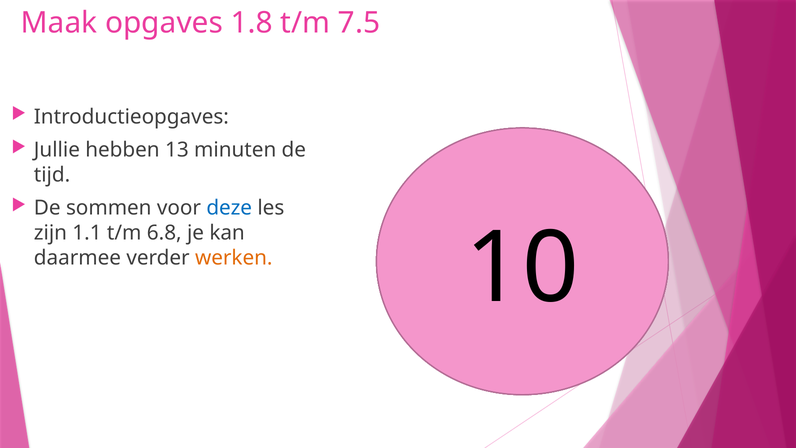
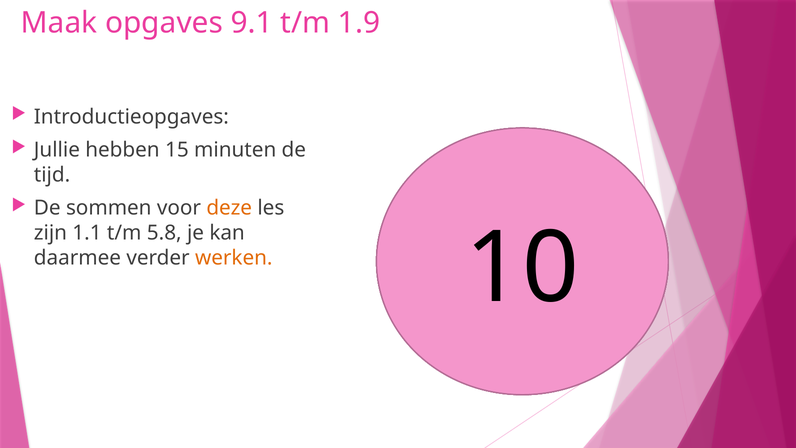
1.8: 1.8 -> 9.1 (252, 23)
7.5: 7.5 -> 1.9 (359, 23)
13: 13 -> 15 (177, 150)
deze colour: blue -> orange (229, 208)
6.8: 6.8 -> 5.8 (164, 233)
